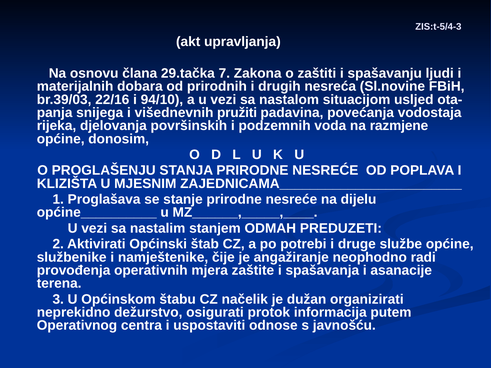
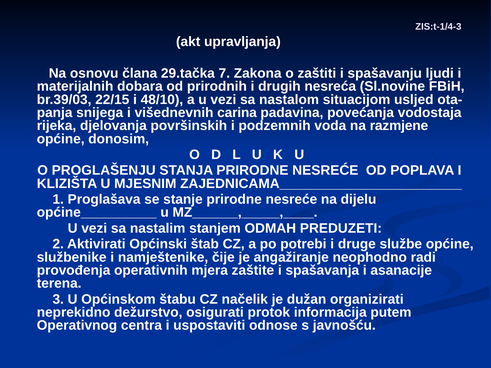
ZIS:t-5/4-3: ZIS:t-5/4-3 -> ZIS:t-1/4-3 (438, 27)
22/16: 22/16 -> 22/15 (112, 100)
94/10: 94/10 -> 48/10 (162, 100)
pružiti: pružiti -> carina (237, 113)
